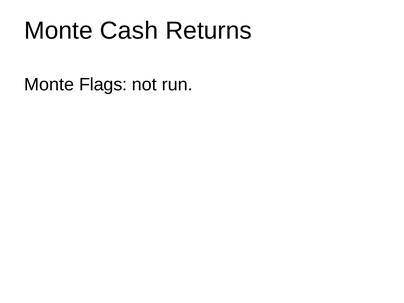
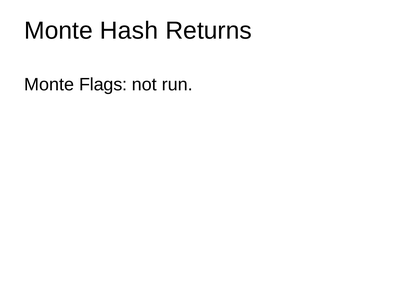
Cash: Cash -> Hash (129, 31)
